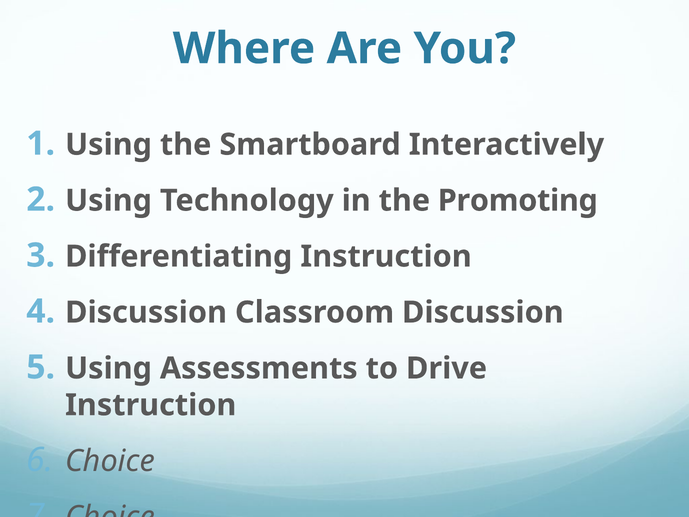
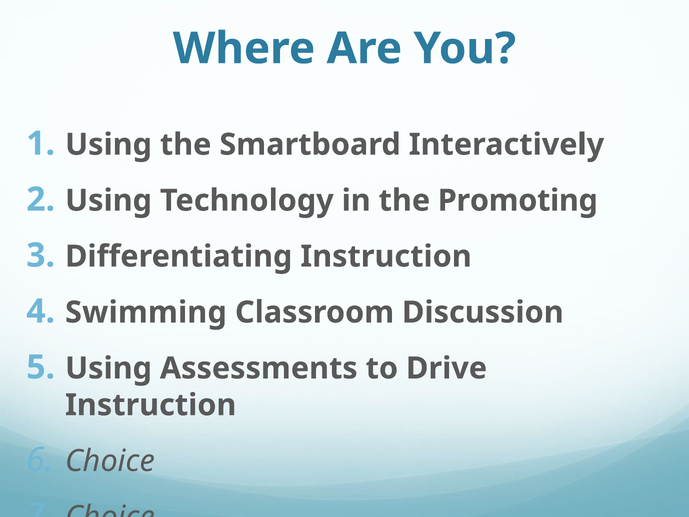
Discussion: Discussion -> Swimming (146, 312)
